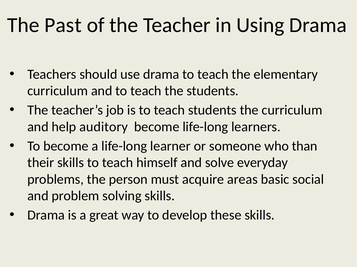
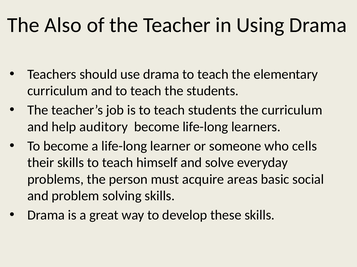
Past: Past -> Also (63, 25)
than: than -> cells (305, 146)
